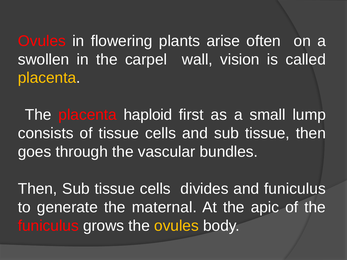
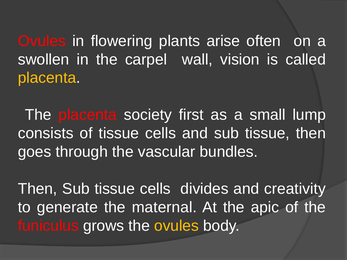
haploid: haploid -> society (148, 115)
and funiculus: funiculus -> creativity (295, 189)
